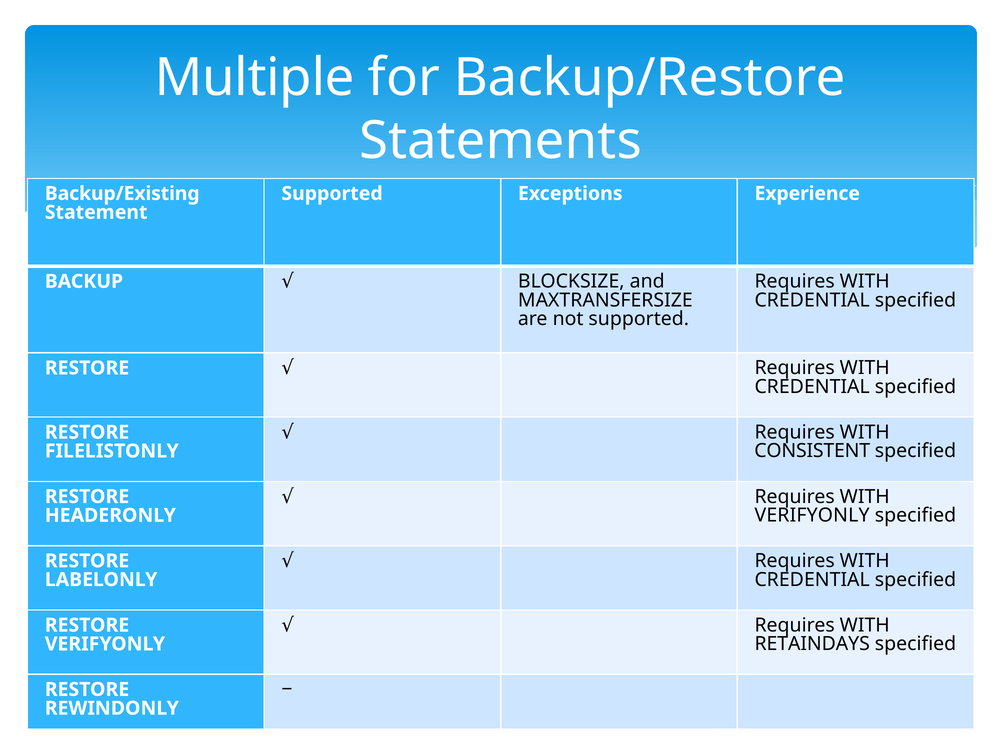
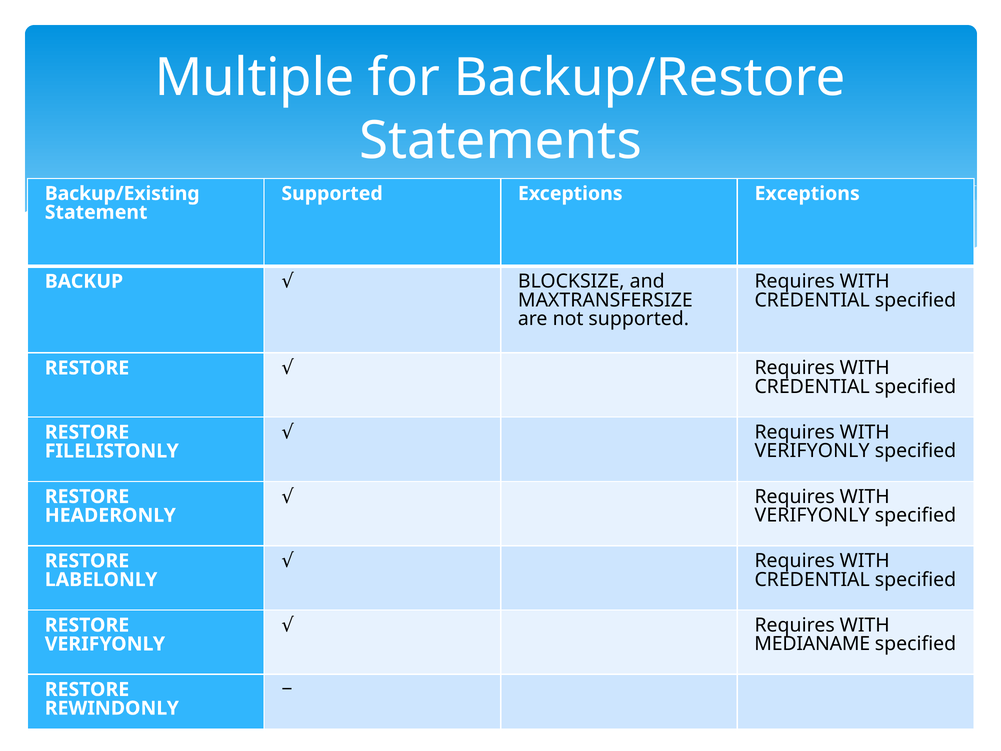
Exceptions Experience: Experience -> Exceptions (807, 194)
CONSISTENT: CONSISTENT -> VERIFYONLY (812, 451)
RETAINDAYS: RETAINDAYS -> MEDIANAME (812, 644)
